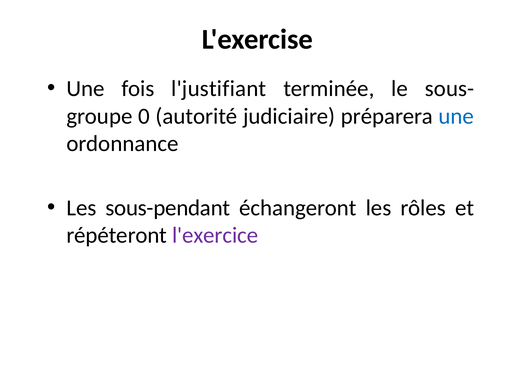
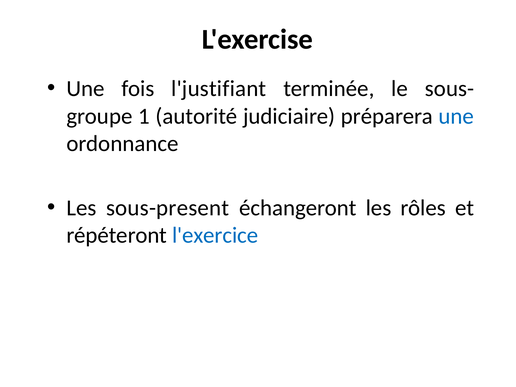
0: 0 -> 1 (144, 116)
sous-pendant: sous-pendant -> sous-present (168, 208)
l'exercice colour: purple -> blue (215, 235)
